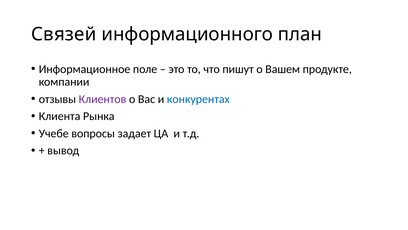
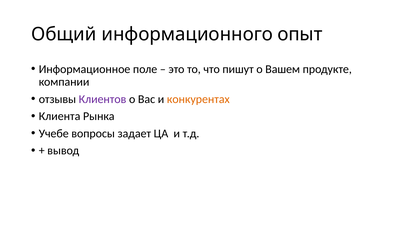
Связей: Связей -> Общий (64, 34)
план: план -> опыт (300, 34)
конкурентах colour: blue -> orange (198, 99)
